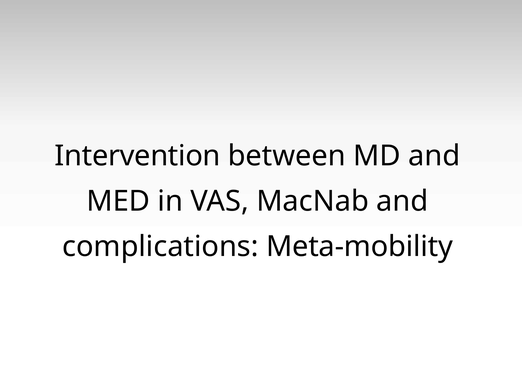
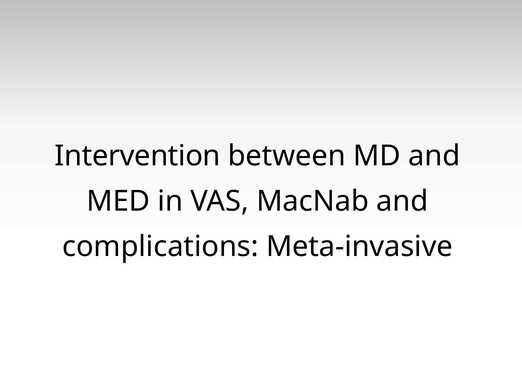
Meta-mobility: Meta-mobility -> Meta-invasive (359, 246)
